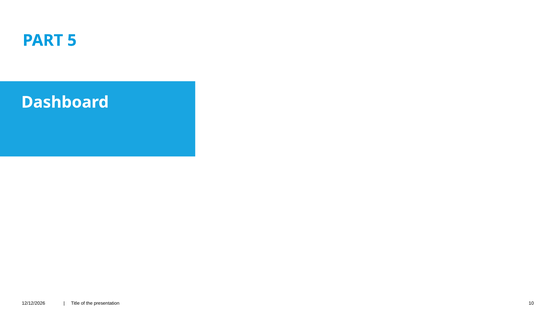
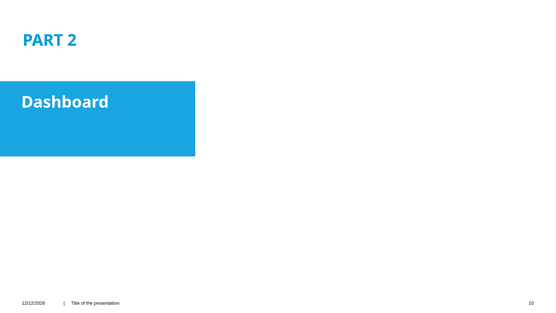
5: 5 -> 2 (72, 40)
